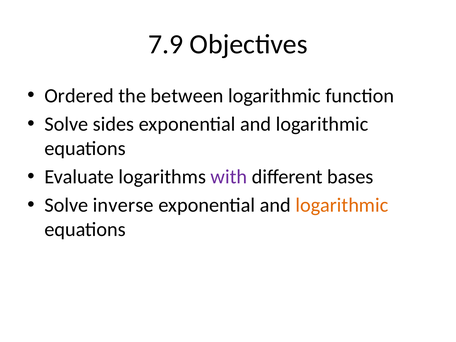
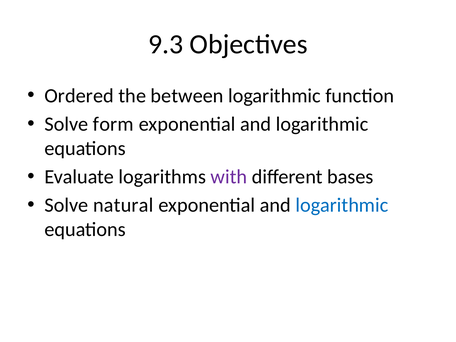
7.9: 7.9 -> 9.3 (166, 44)
sides: sides -> form (113, 124)
inverse: inverse -> natural (123, 205)
logarithmic colour: orange -> blue (342, 205)
